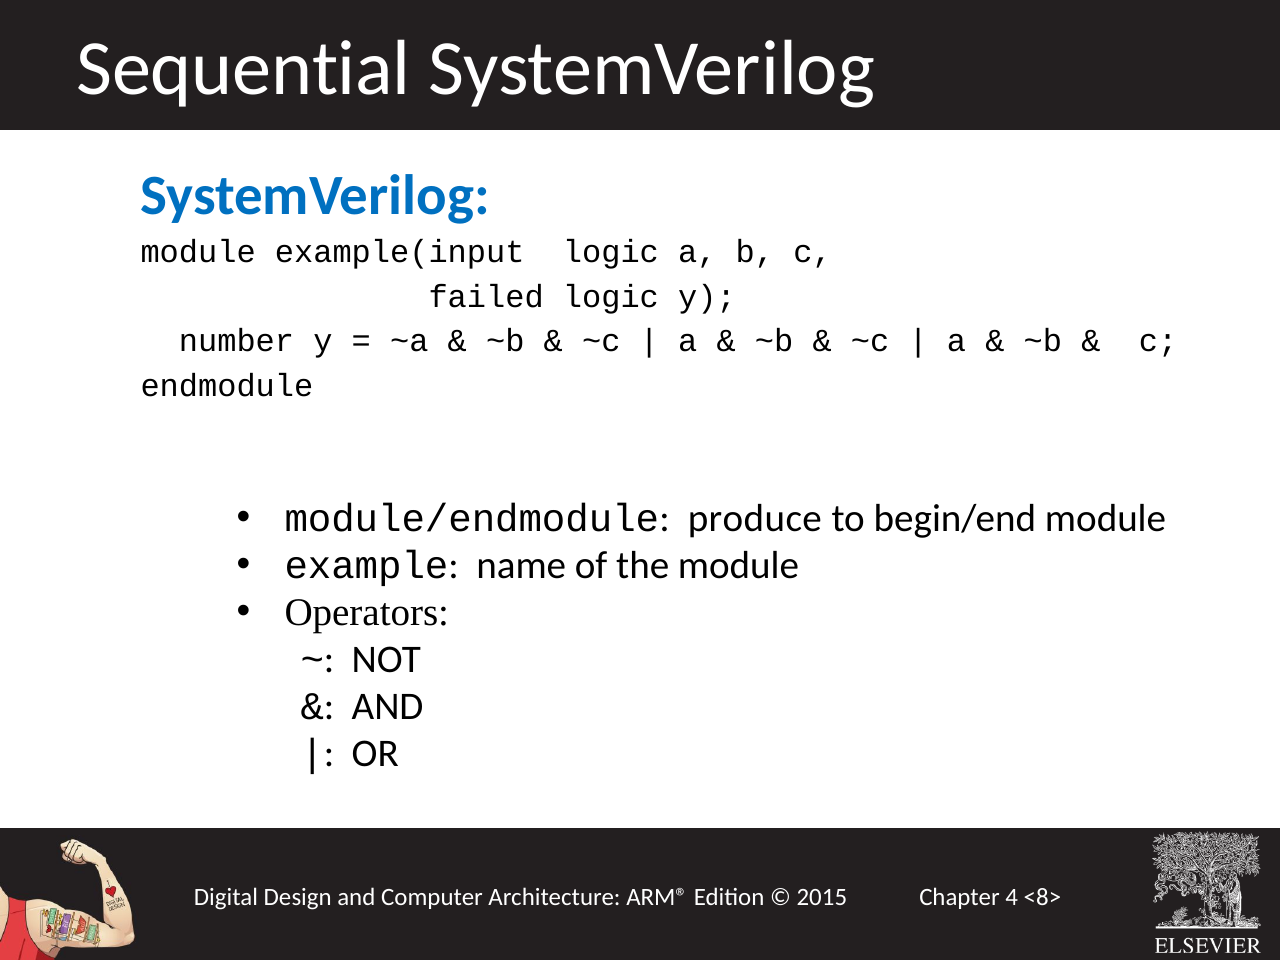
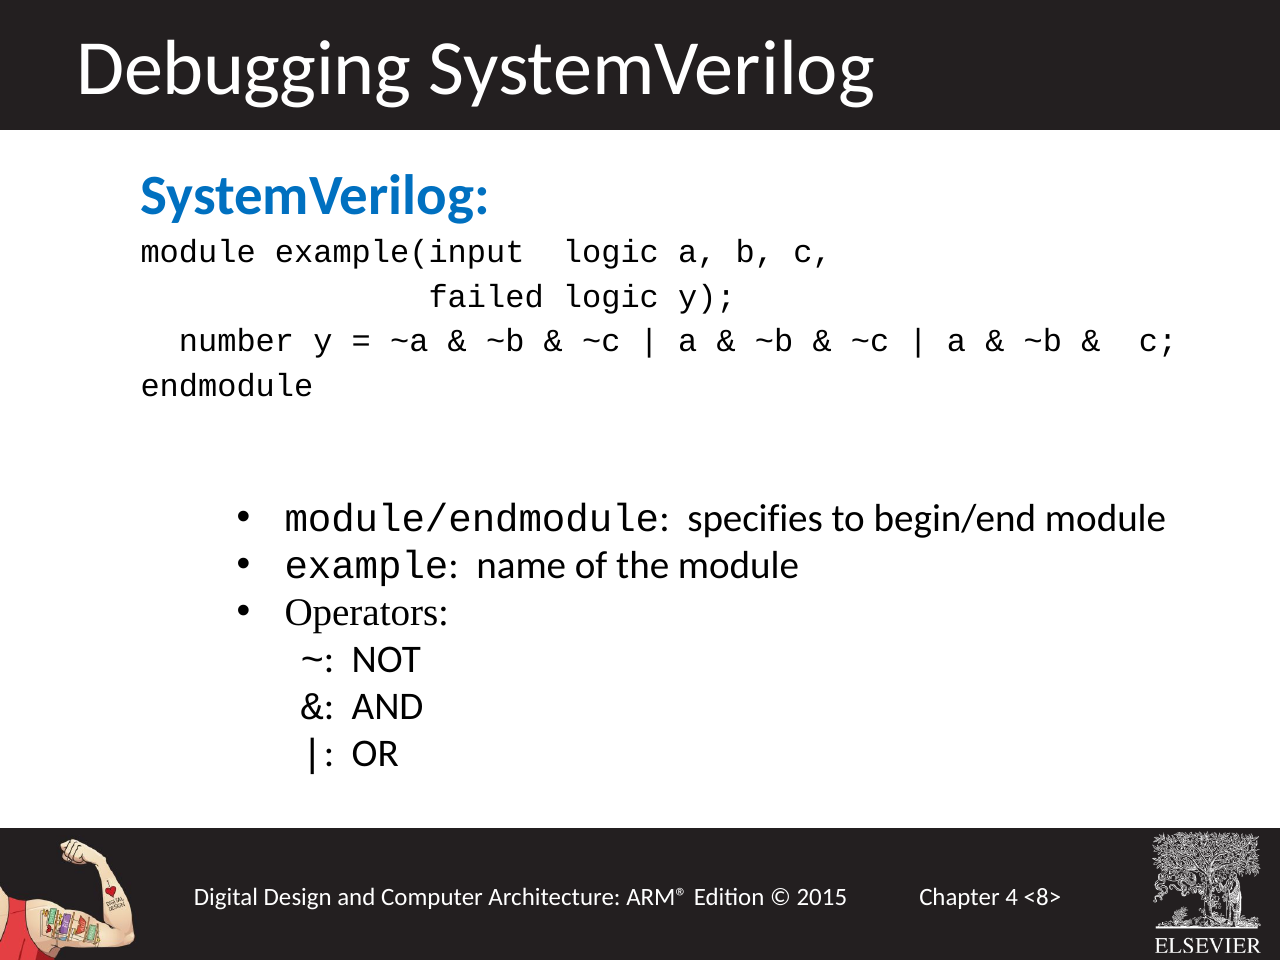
Sequential: Sequential -> Debugging (244, 68)
produce: produce -> specifies (755, 519)
